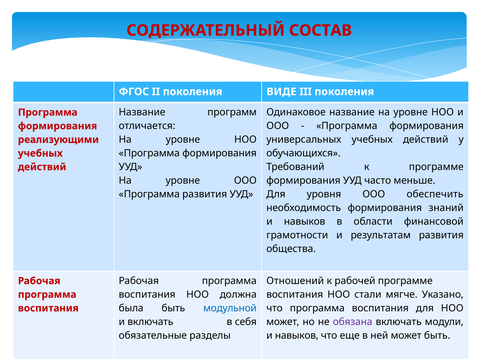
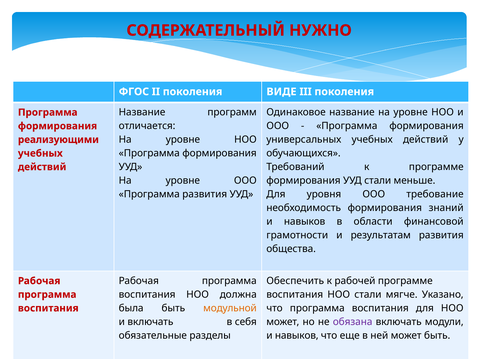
СОСТАВ: СОСТАВ -> НУЖНО (320, 30)
УУД часто: часто -> стали (378, 180)
обеспечить: обеспечить -> требование (435, 194)
Отношений: Отношений -> Обеспечить (295, 281)
модульной colour: blue -> orange (230, 308)
